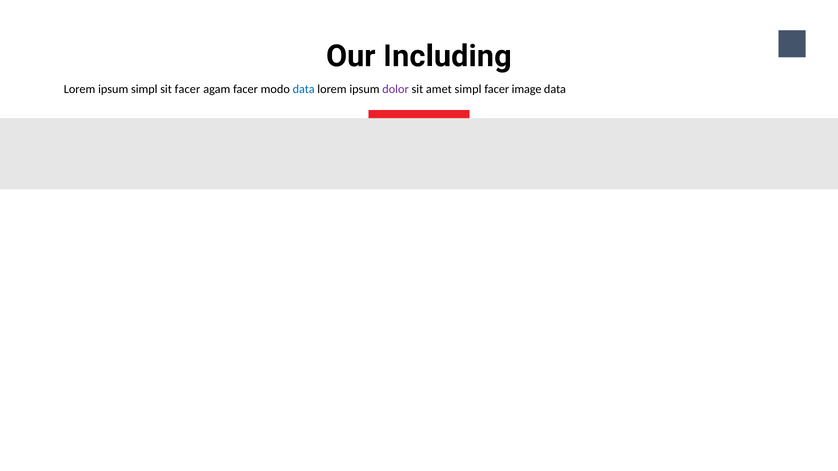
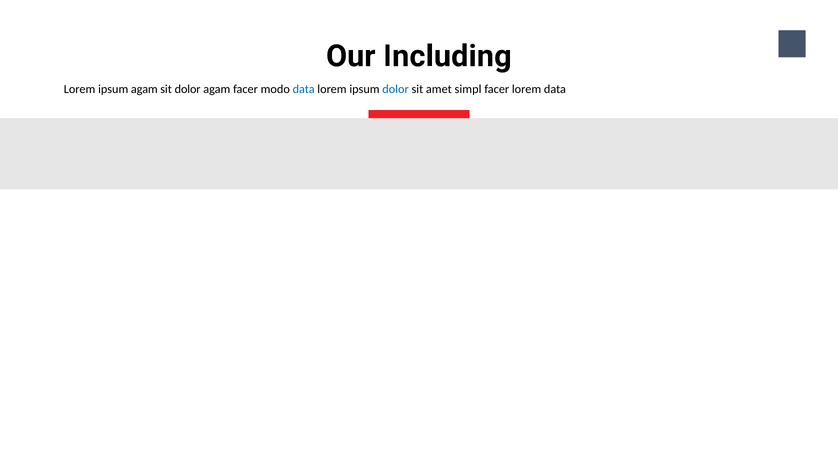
ipsum simpl: simpl -> agam (144, 89)
sit facer: facer -> dolor (188, 89)
dolor colour: purple -> blue (396, 89)
facer image: image -> lorem (527, 89)
